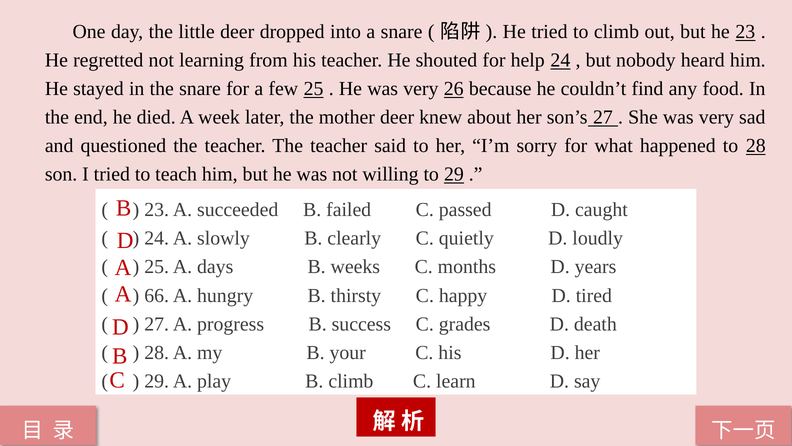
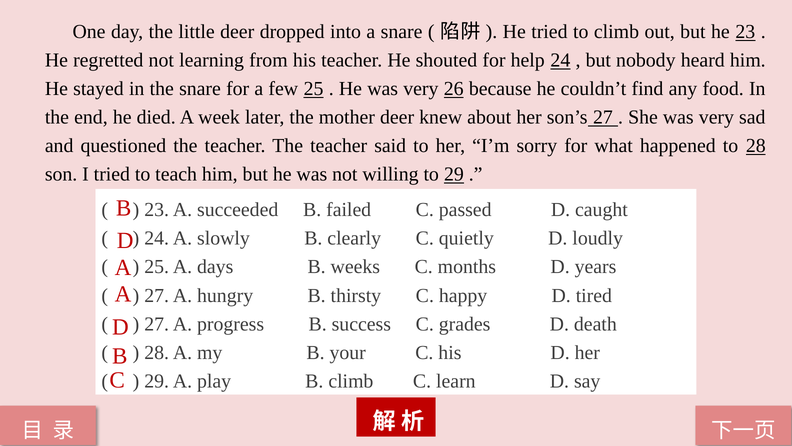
66: 66 -> 27 (157, 295)
